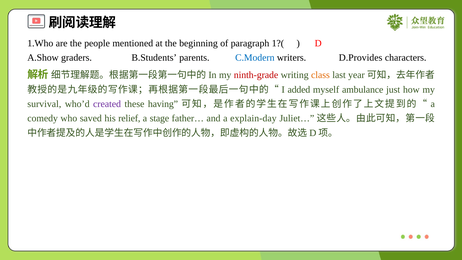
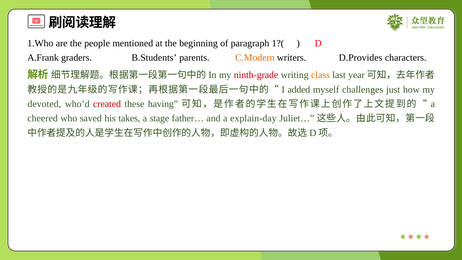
A.Show: A.Show -> A.Frank (43, 58)
C.Modern colour: blue -> orange (255, 58)
ambulance: ambulance -> challenges (363, 89)
survival: survival -> devoted (44, 104)
created colour: purple -> red (107, 104)
comedy: comedy -> cheered (43, 118)
relief: relief -> takes (129, 118)
